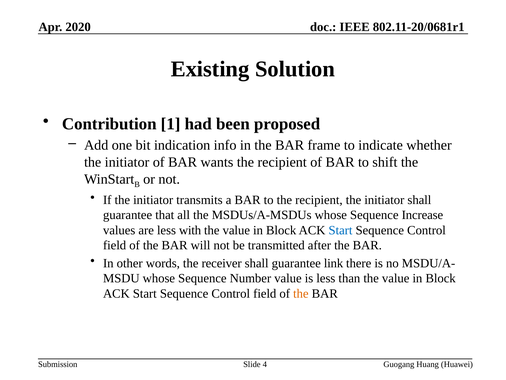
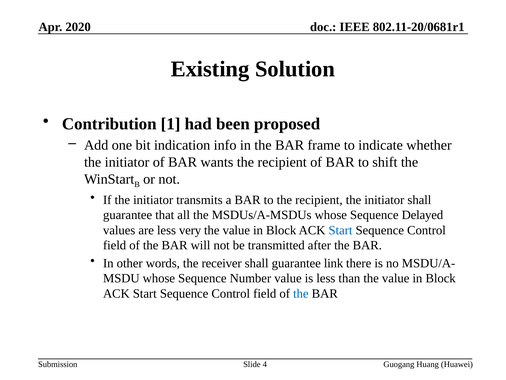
Increase: Increase -> Delayed (422, 215)
with: with -> very (190, 230)
the colour: orange -> blue (301, 293)
